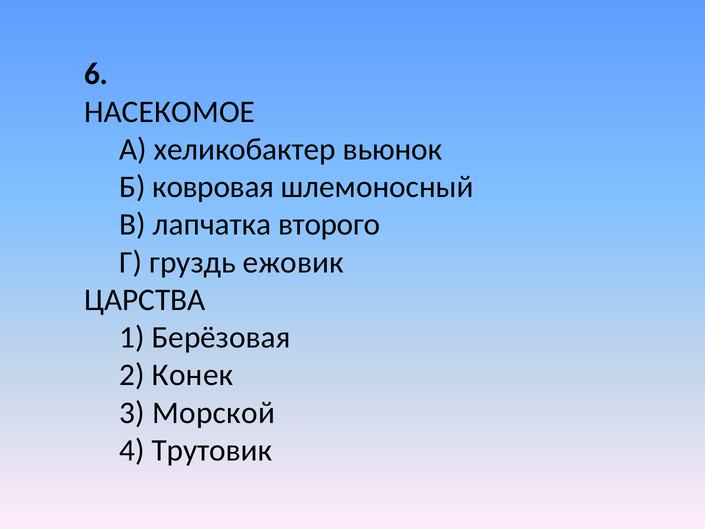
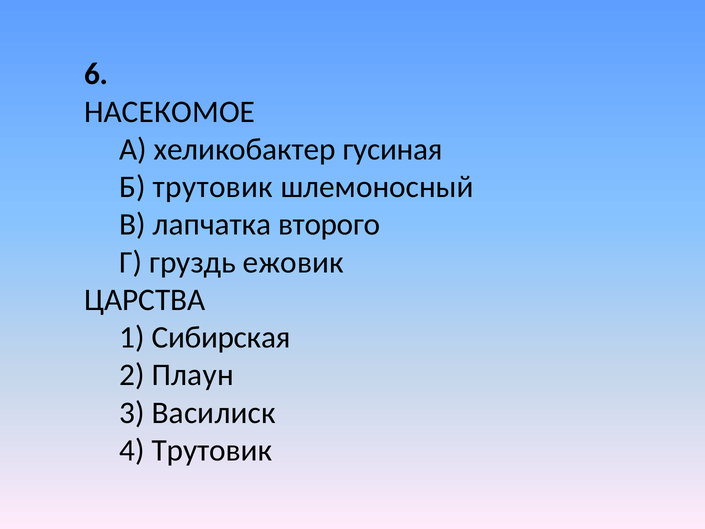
вьюнок: вьюнок -> гусиная (393, 149)
Б ковровая: ковровая -> трутовик (213, 187)
Берёзовая: Берёзовая -> Сибирская (221, 337)
Конек: Конек -> Плаун (193, 375)
Морской: Морской -> Василиск (214, 413)
